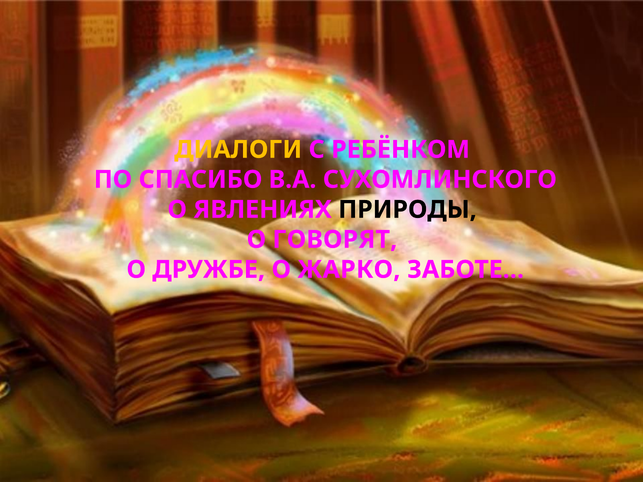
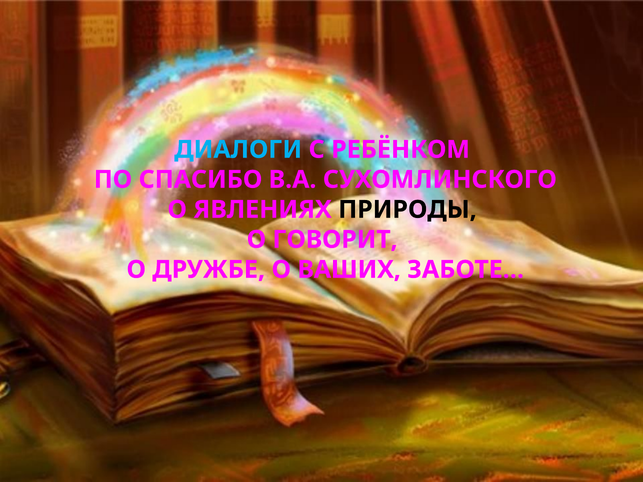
ДИАЛОГИ colour: yellow -> light blue (238, 150)
ГОВОРЯТ: ГОВОРЯТ -> ГОВОРИТ (335, 240)
ЖАРКО: ЖАРКО -> ВАШИХ (349, 270)
